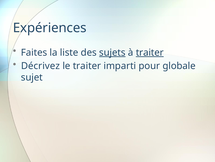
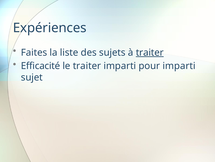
sujets underline: present -> none (112, 52)
Décrivez: Décrivez -> Efficacité (41, 66)
pour globale: globale -> imparti (179, 66)
